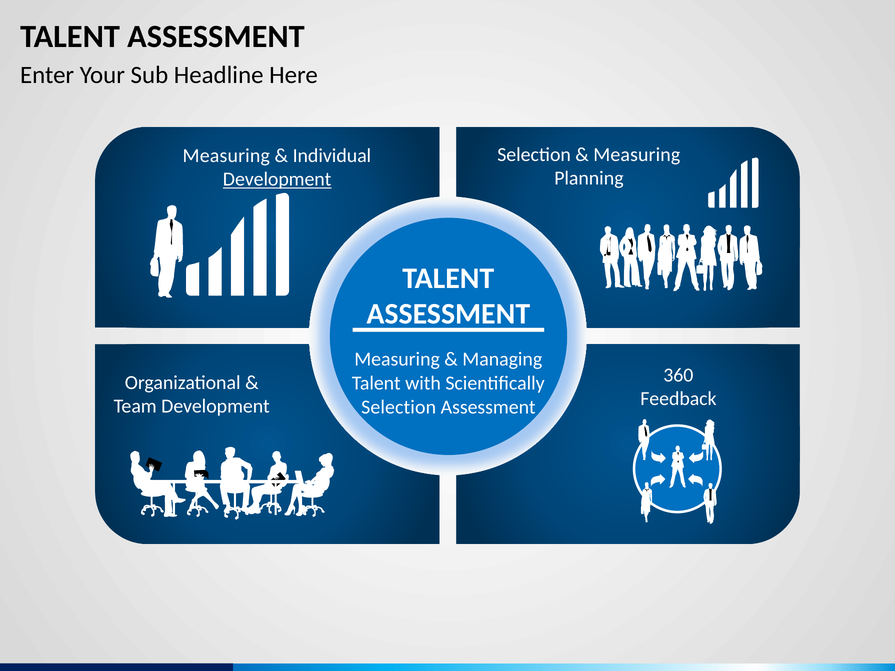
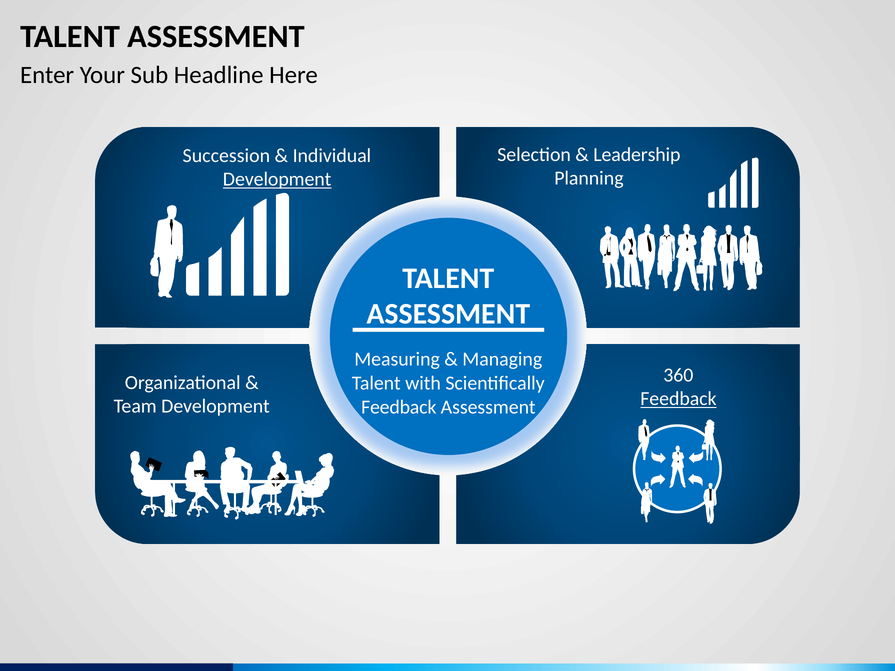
Measuring: Measuring -> Leadership (637, 155)
Measuring: Measuring -> Succession (226, 156)
Feedback underline: none -> present (678, 399)
Selection: Selection -> Feedback (399, 407)
